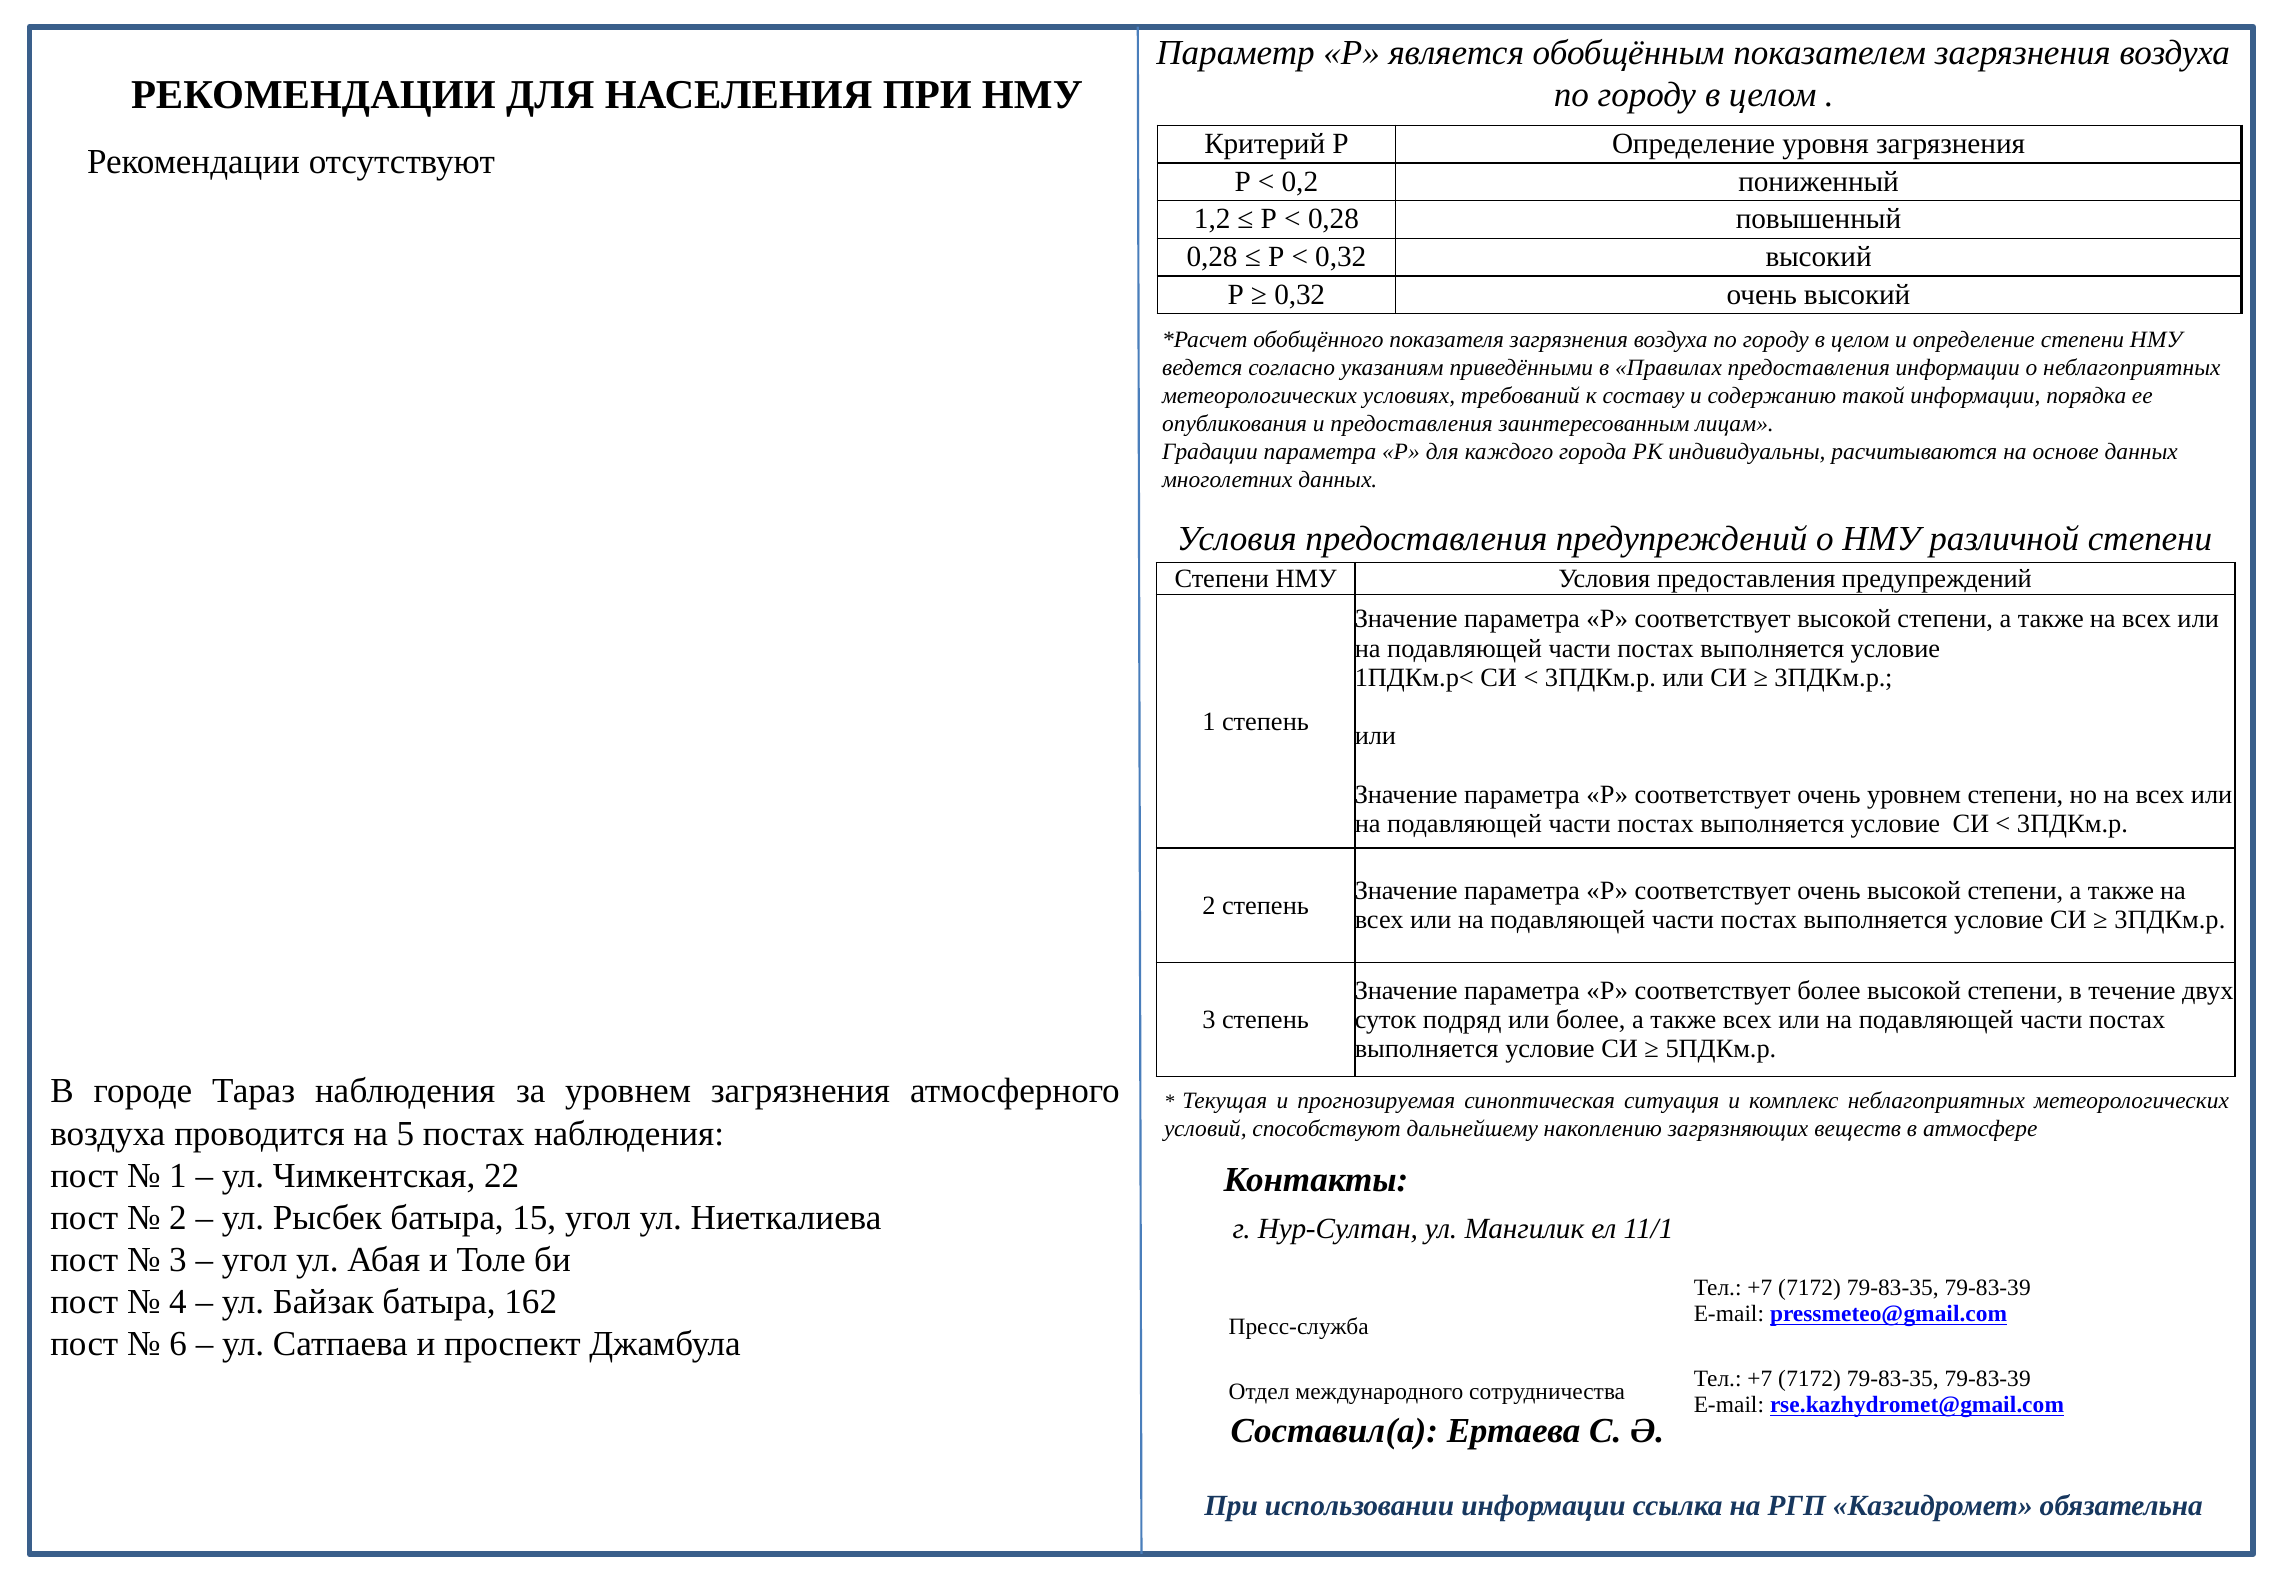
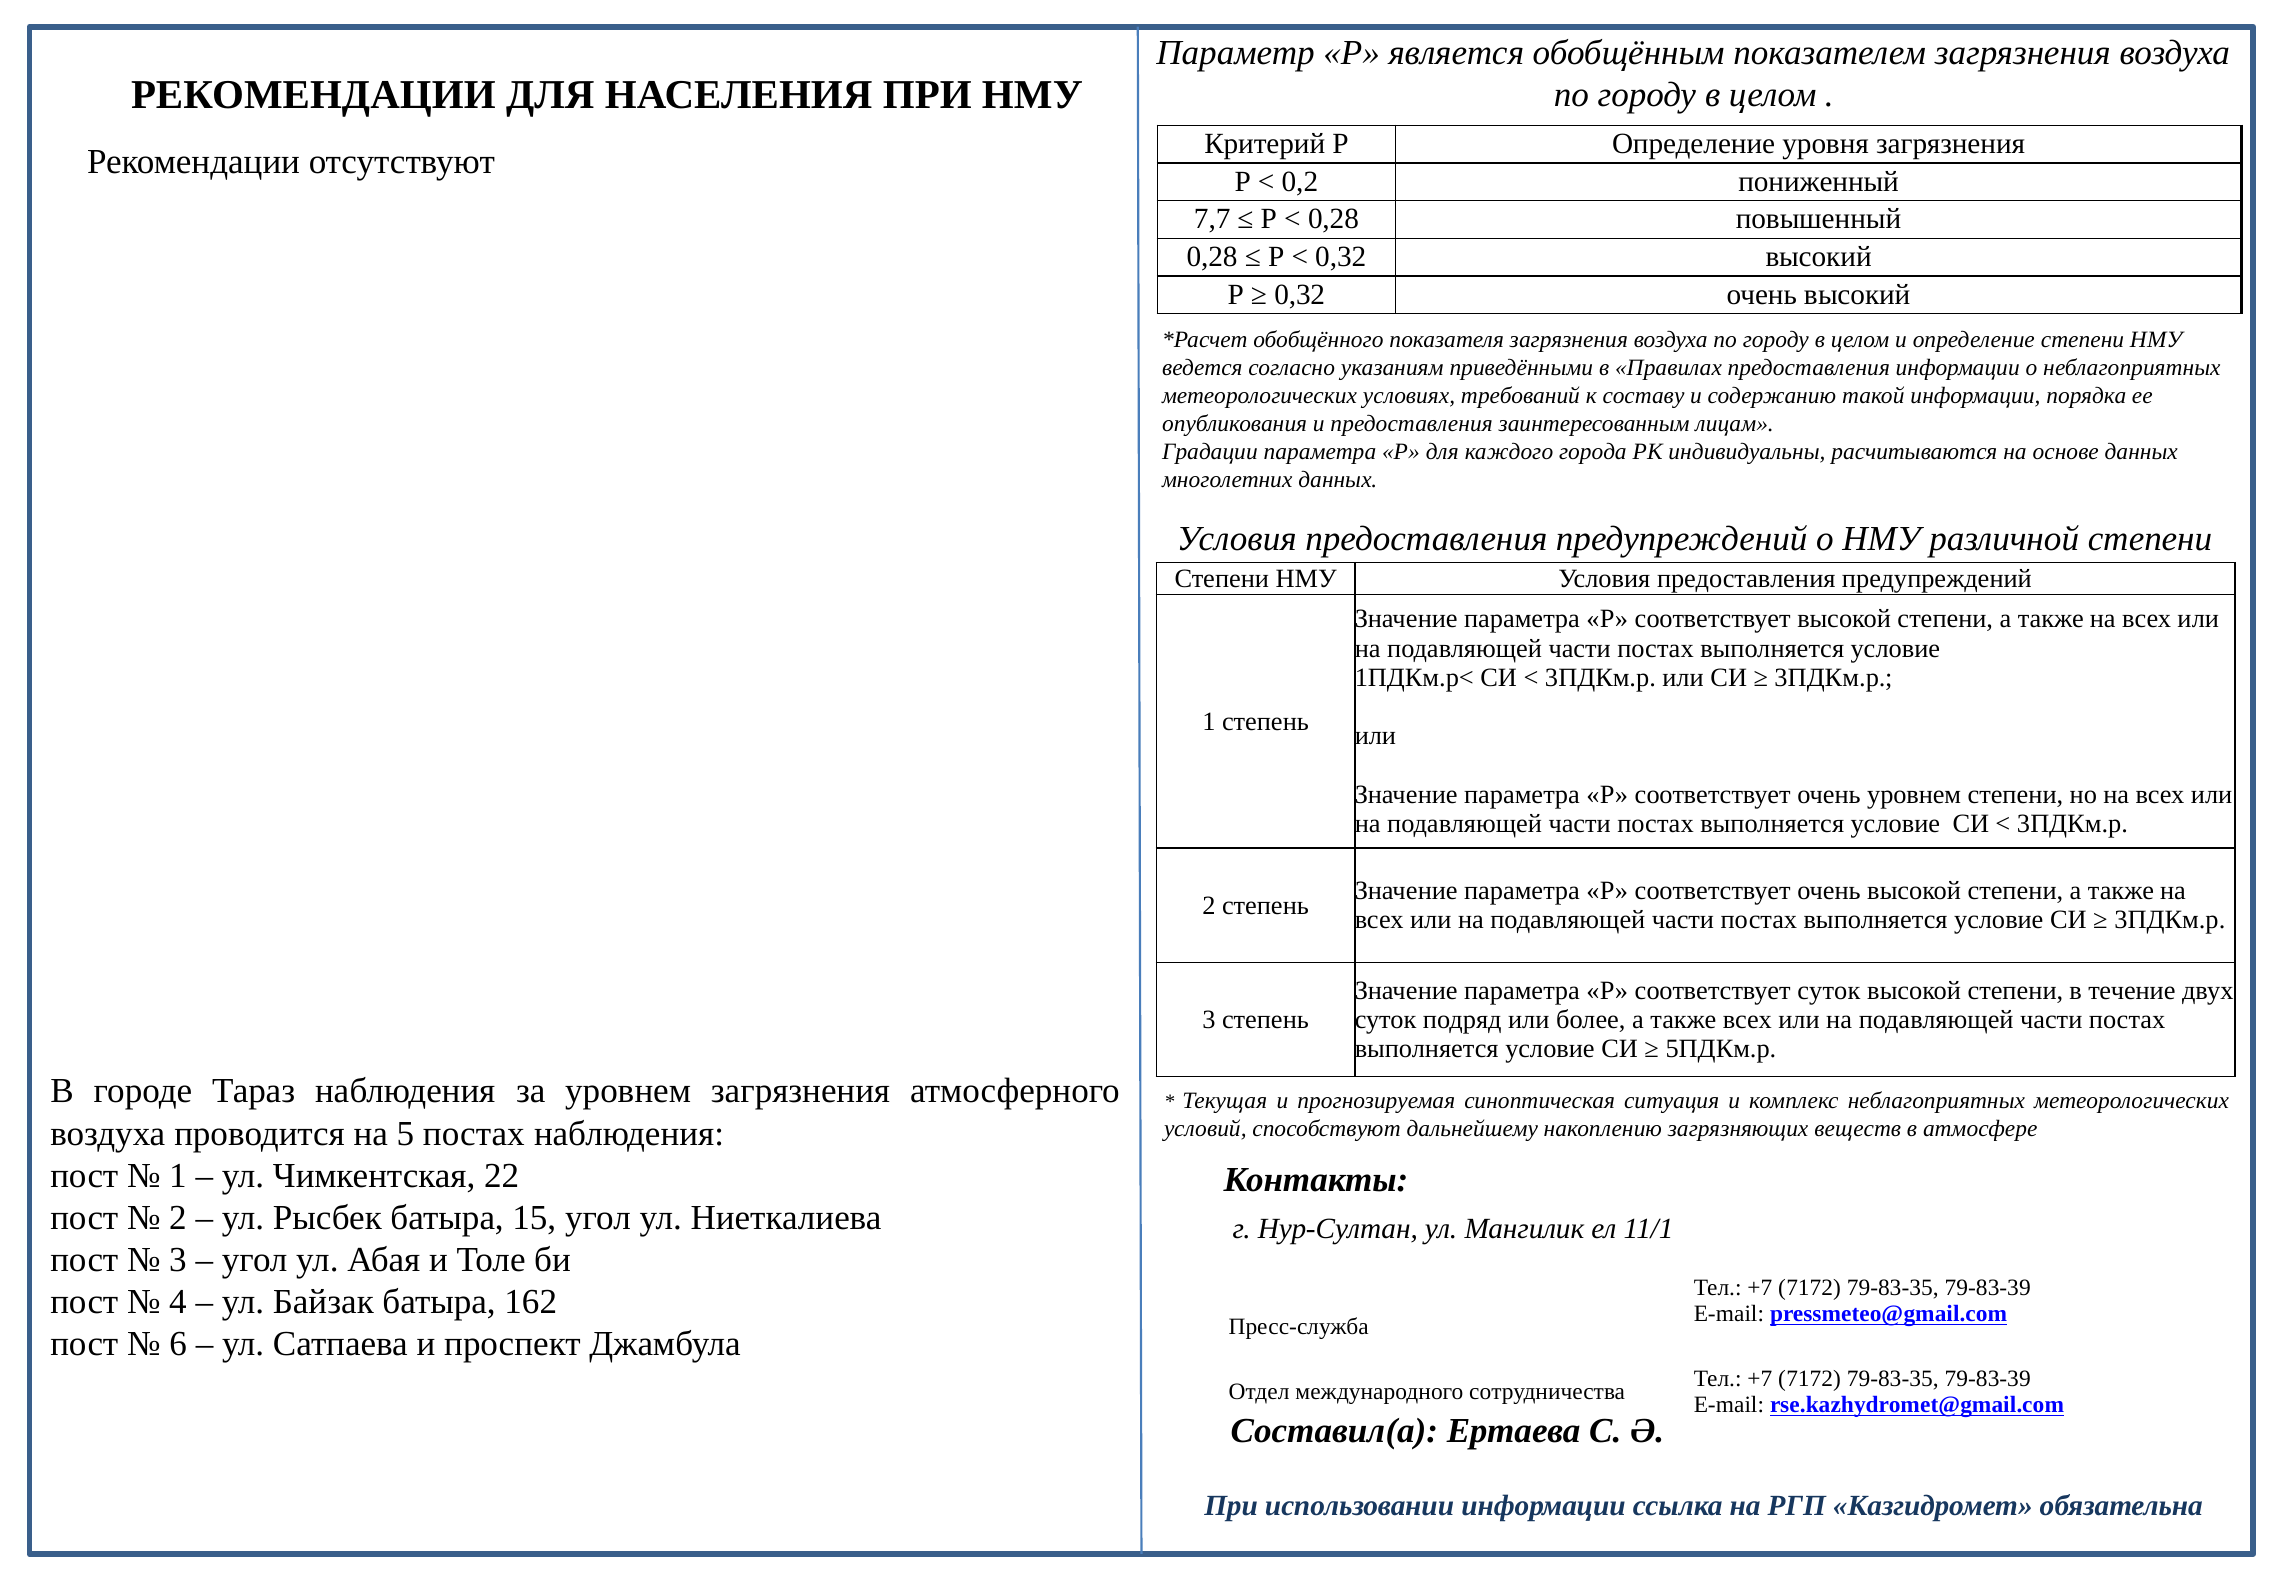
1,2: 1,2 -> 7,7 (1212, 219)
соответствует более: более -> суток (1829, 990)
